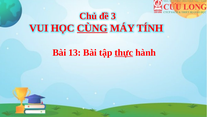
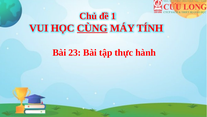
3: 3 -> 1 (113, 16)
13: 13 -> 23 (75, 52)
thực underline: present -> none (124, 52)
